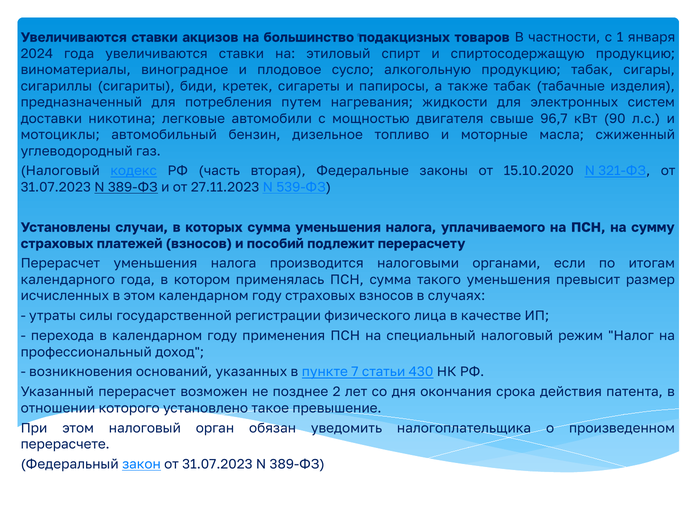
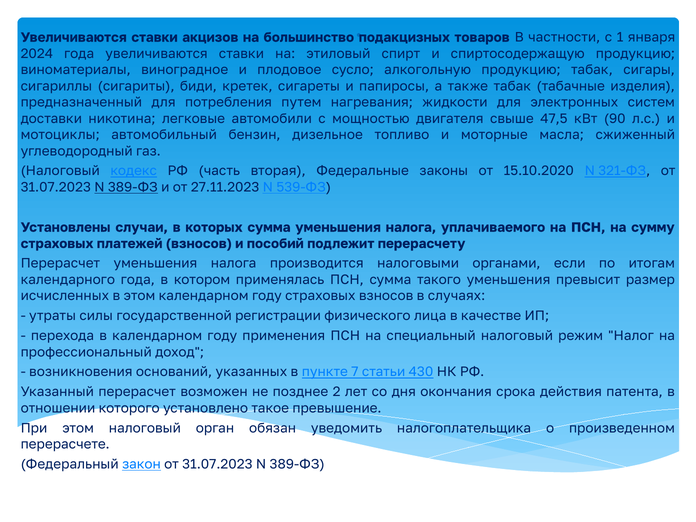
96,7: 96,7 -> 47,5 (554, 119)
